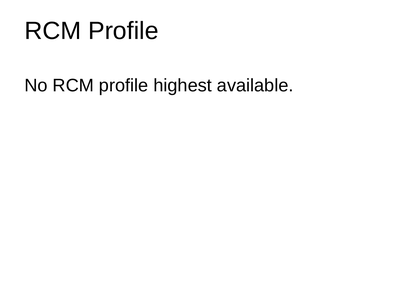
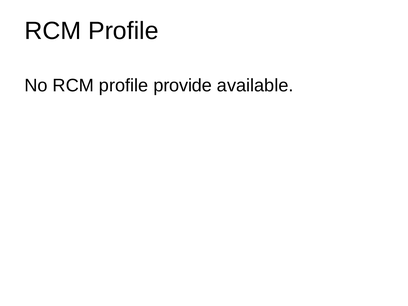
highest: highest -> provide (183, 86)
